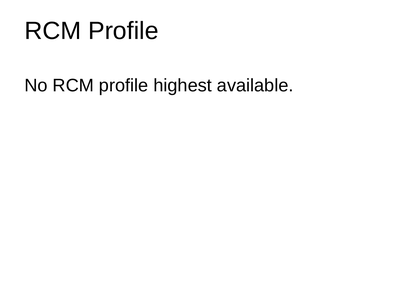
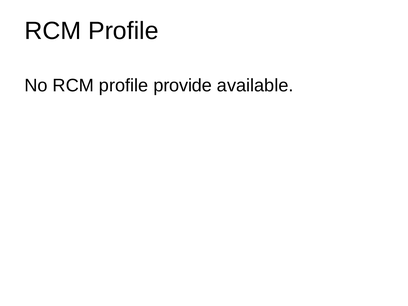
highest: highest -> provide (183, 86)
